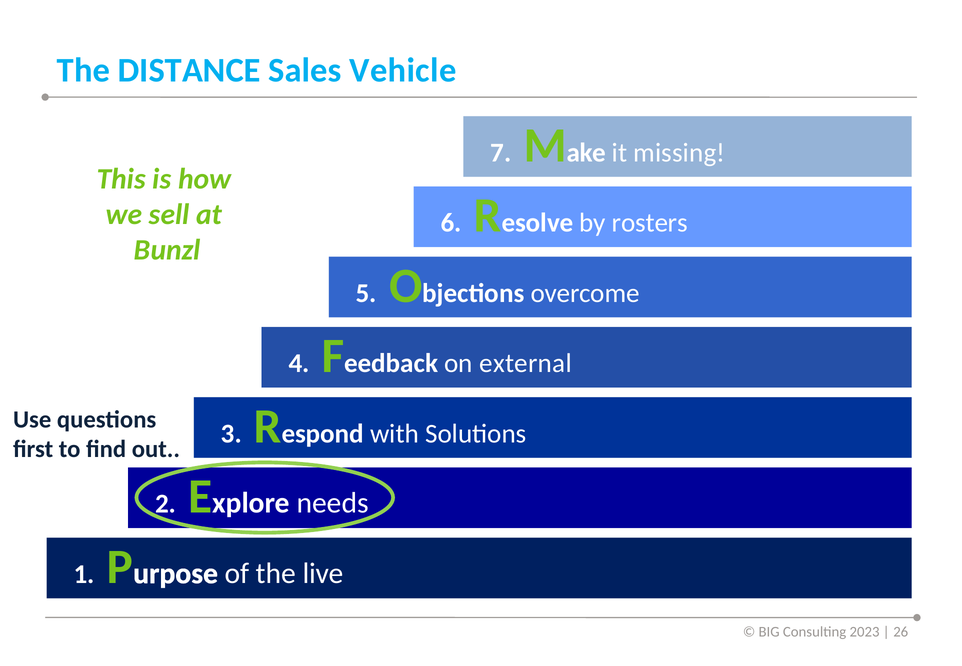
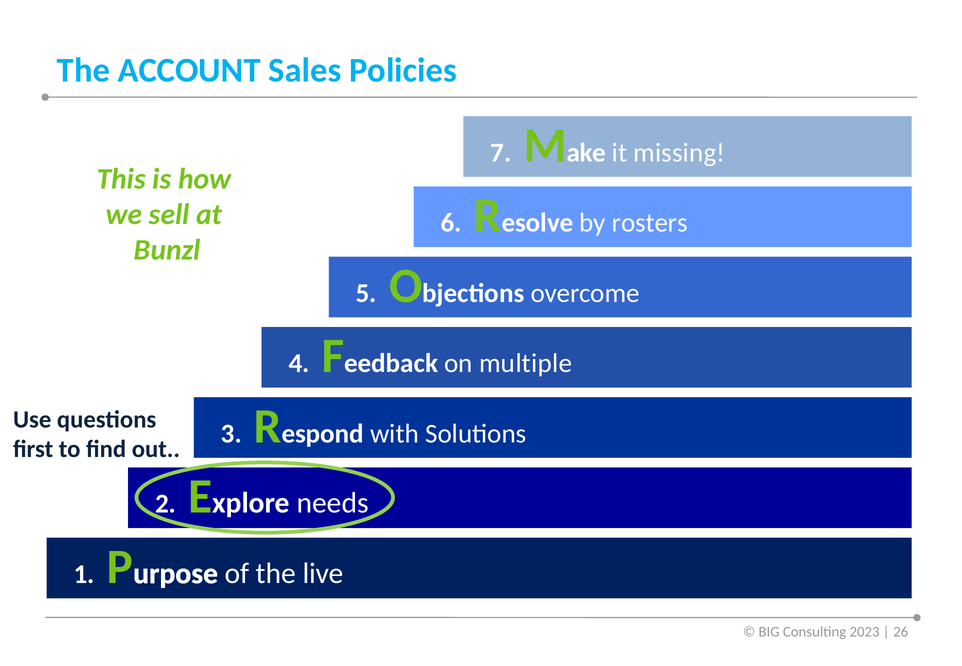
DISTANCE: DISTANCE -> ACCOUNT (189, 71)
Vehicle: Vehicle -> Policies (403, 71)
external: external -> multiple (526, 364)
